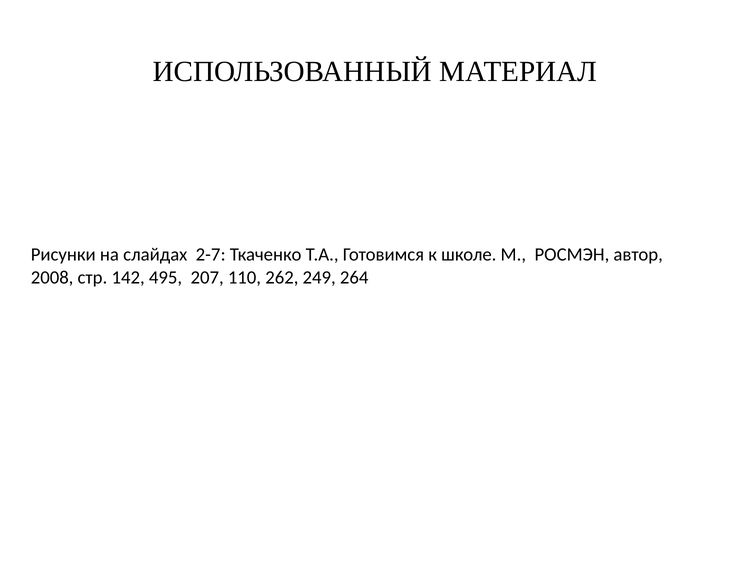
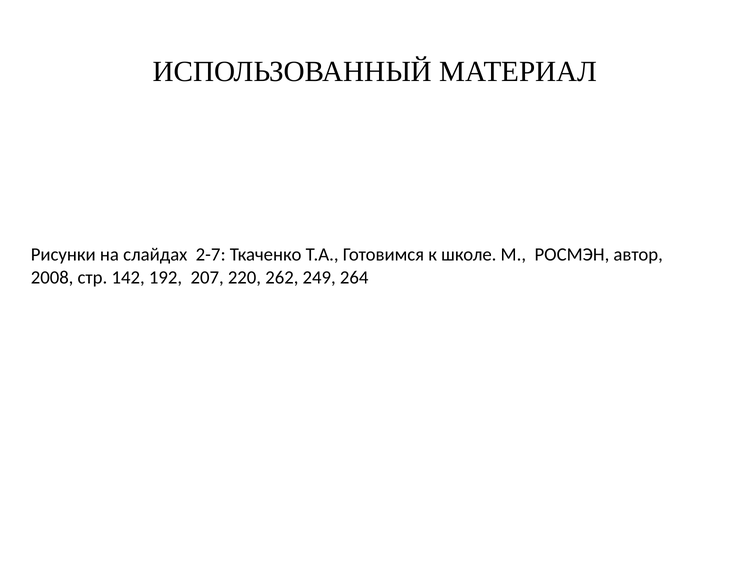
495: 495 -> 192 (165, 277)
110: 110 -> 220 (244, 277)
